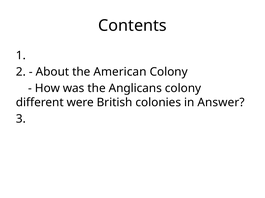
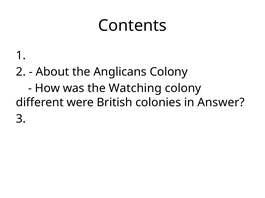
American: American -> Anglicans (120, 72)
Anglicans: Anglicans -> Watching (135, 89)
